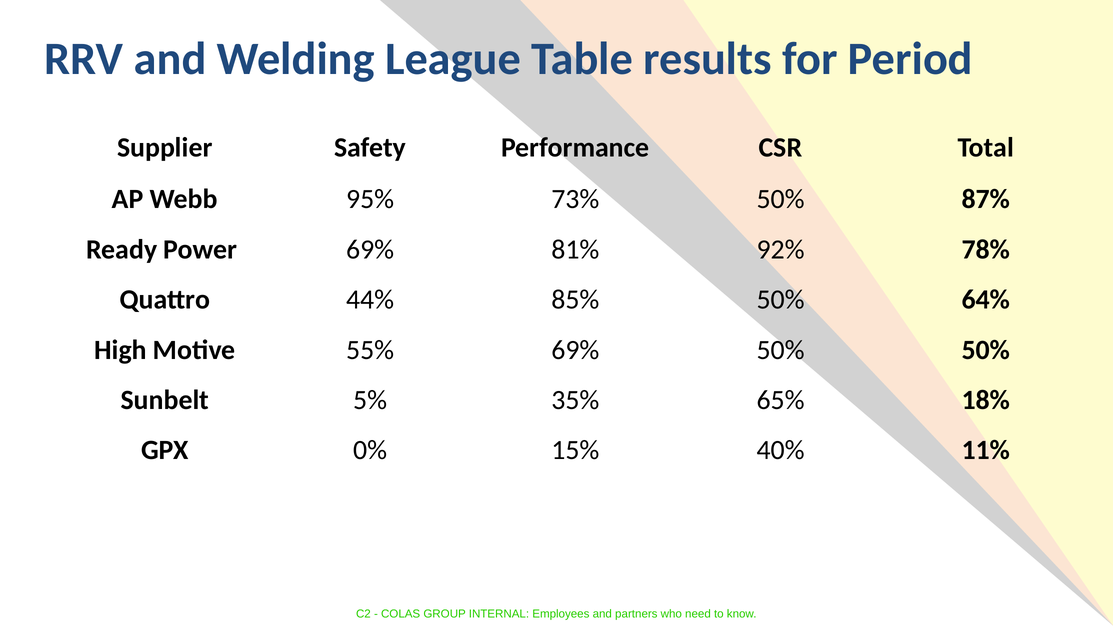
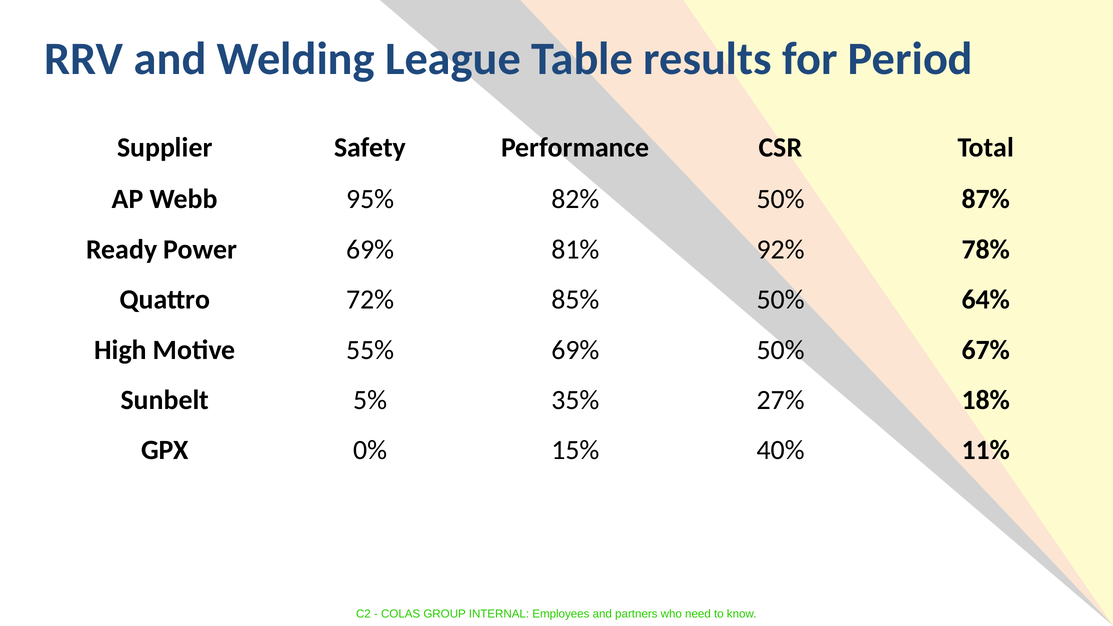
73%: 73% -> 82% (575, 199)
44%: 44% -> 72% (370, 300)
50% 50%: 50% -> 67% (986, 350)
65%: 65% -> 27% (781, 400)
